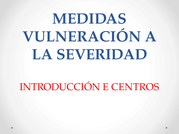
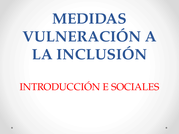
SEVERIDAD: SEVERIDAD -> INCLUSIÓN (102, 55)
CENTROS: CENTROS -> SOCIALES (135, 87)
